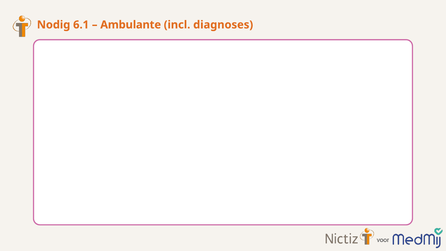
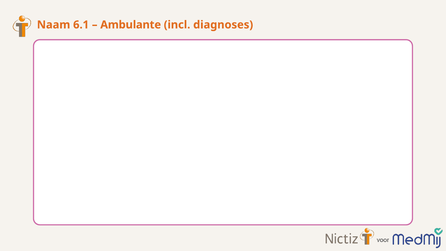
Nodig: Nodig -> Naam (54, 25)
